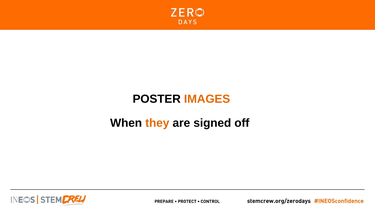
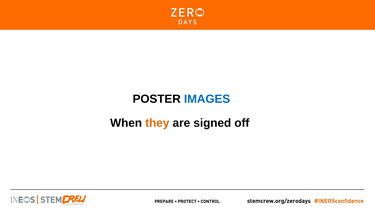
IMAGES colour: orange -> blue (207, 99)
